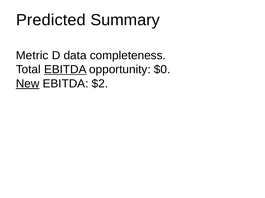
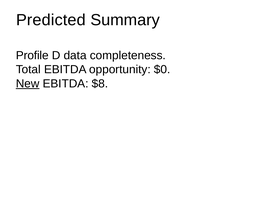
Metric: Metric -> Profile (32, 56)
EBITDA underline: present -> none (65, 70)
$2: $2 -> $8 (100, 84)
